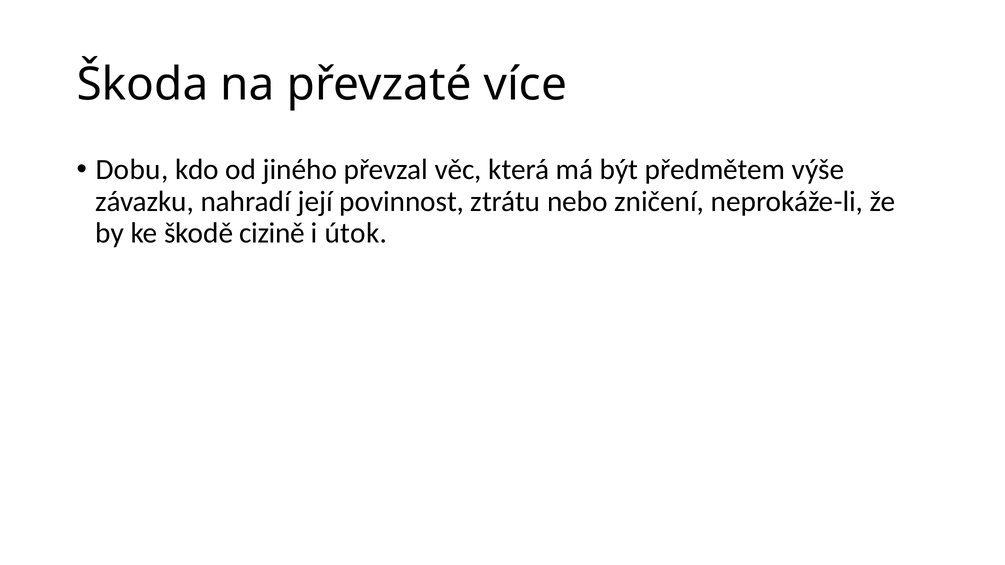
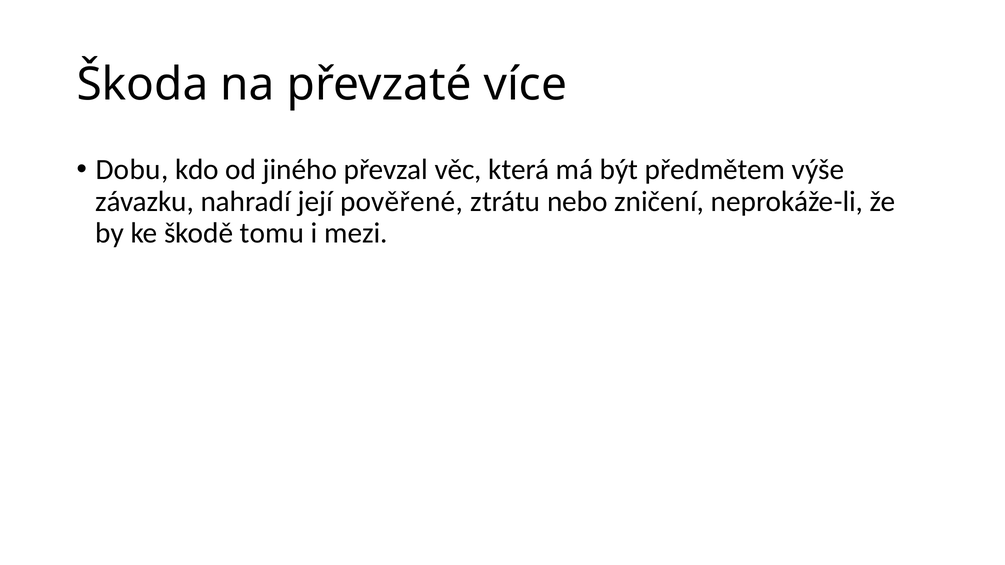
povinnost: povinnost -> pověřené (402, 202)
cizině: cizině -> tomu (272, 233)
útok: útok -> mezi (356, 233)
